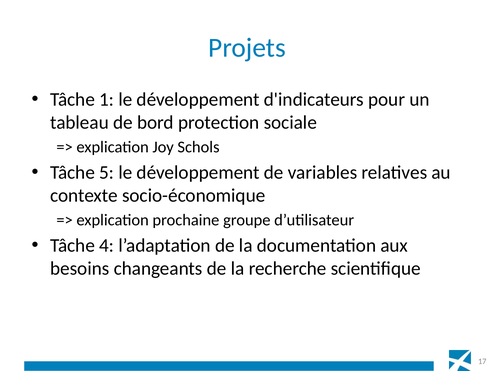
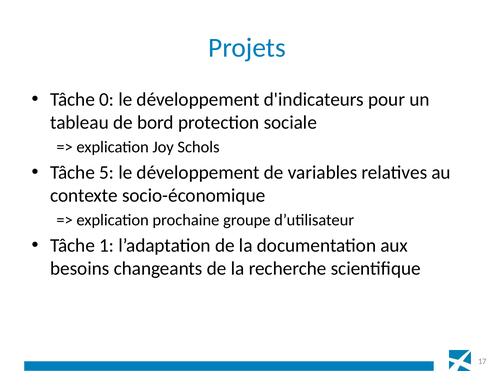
1: 1 -> 0 (107, 99)
4: 4 -> 1 (107, 245)
